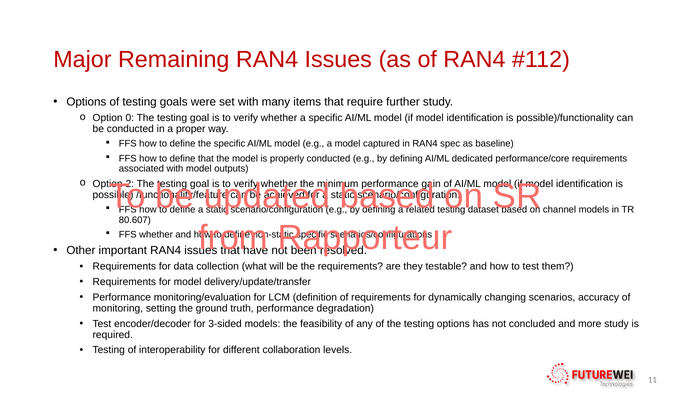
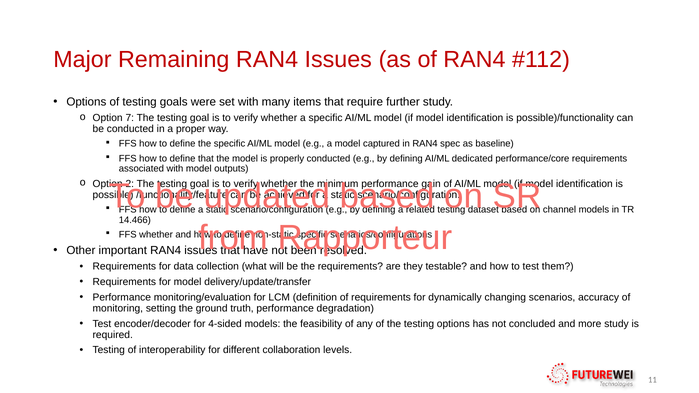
0: 0 -> 7 (130, 118)
80.607: 80.607 -> 14.466 (135, 220)
3-sided: 3-sided -> 4-sided (225, 324)
